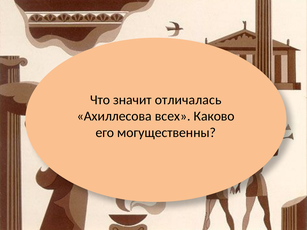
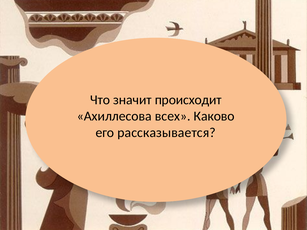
отличалась: отличалась -> происходит (188, 100)
могущественны: могущественны -> рассказывается (167, 133)
